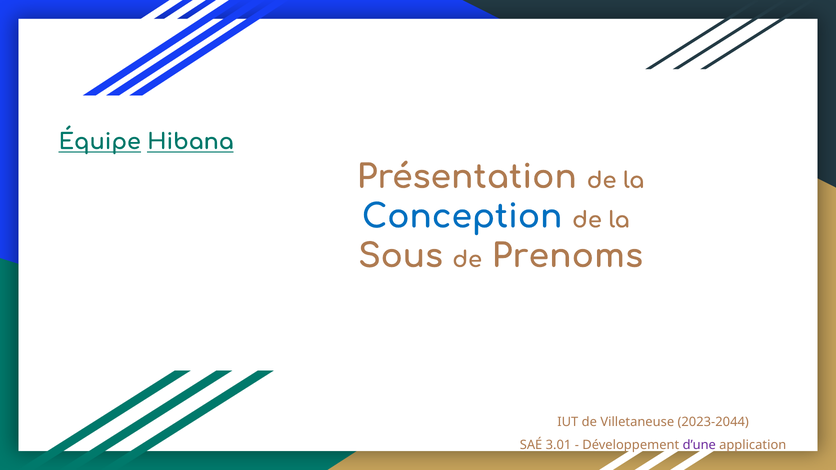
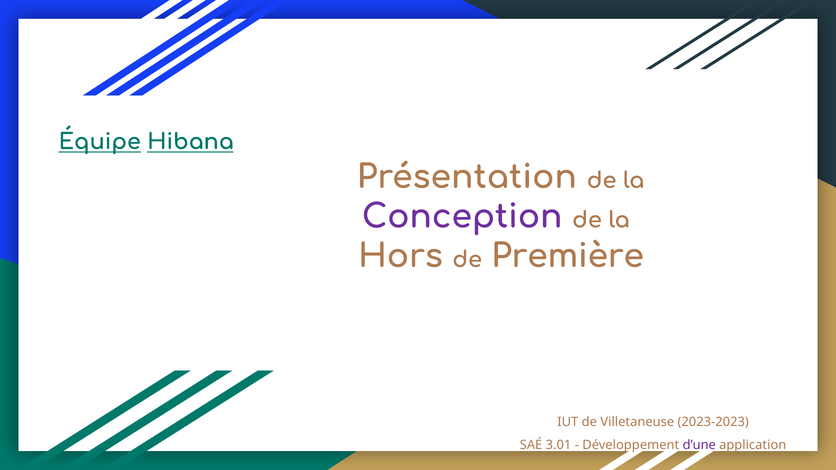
Conception colour: blue -> purple (462, 217)
Sous: Sous -> Hors (400, 256)
Prenoms: Prenoms -> Première (568, 256)
2023-2044: 2023-2044 -> 2023-2023 (713, 422)
